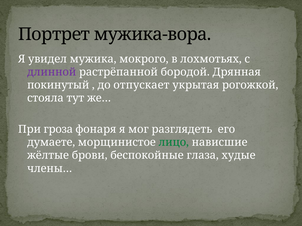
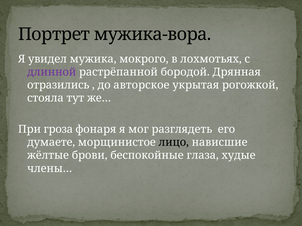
покинутый: покинутый -> отразились (58, 85)
отпускает: отпускает -> авторское (141, 85)
лицо colour: green -> black (174, 143)
